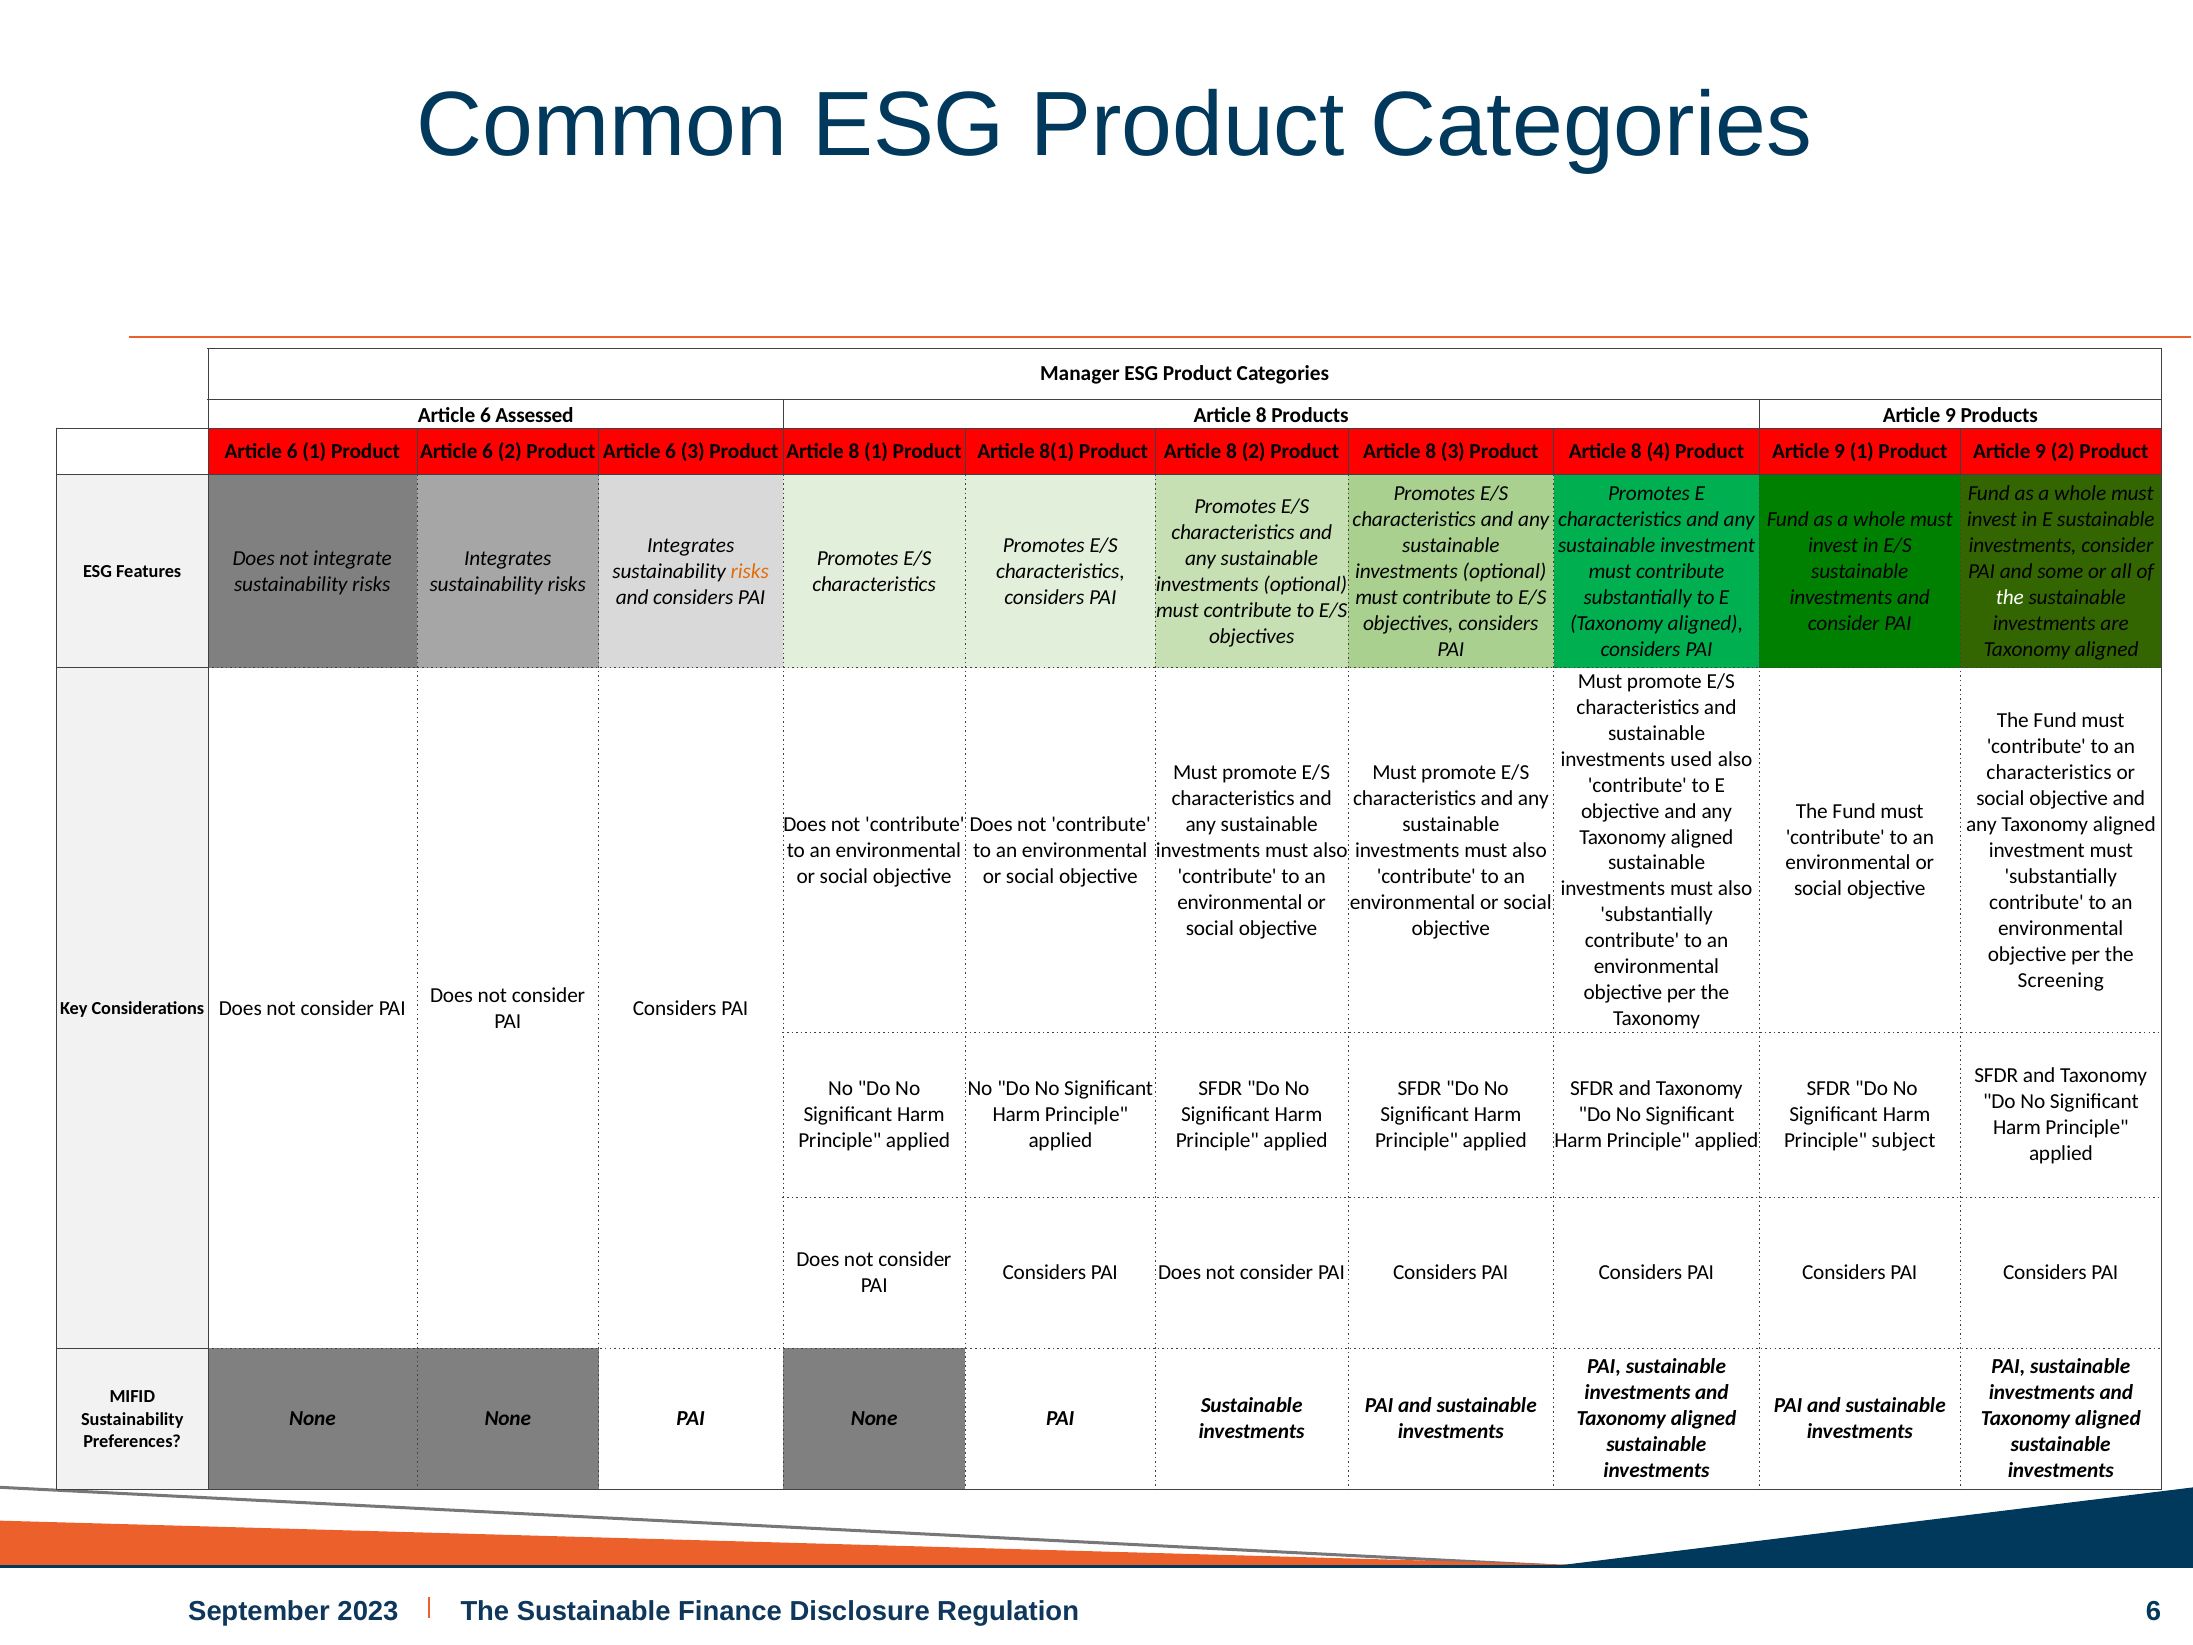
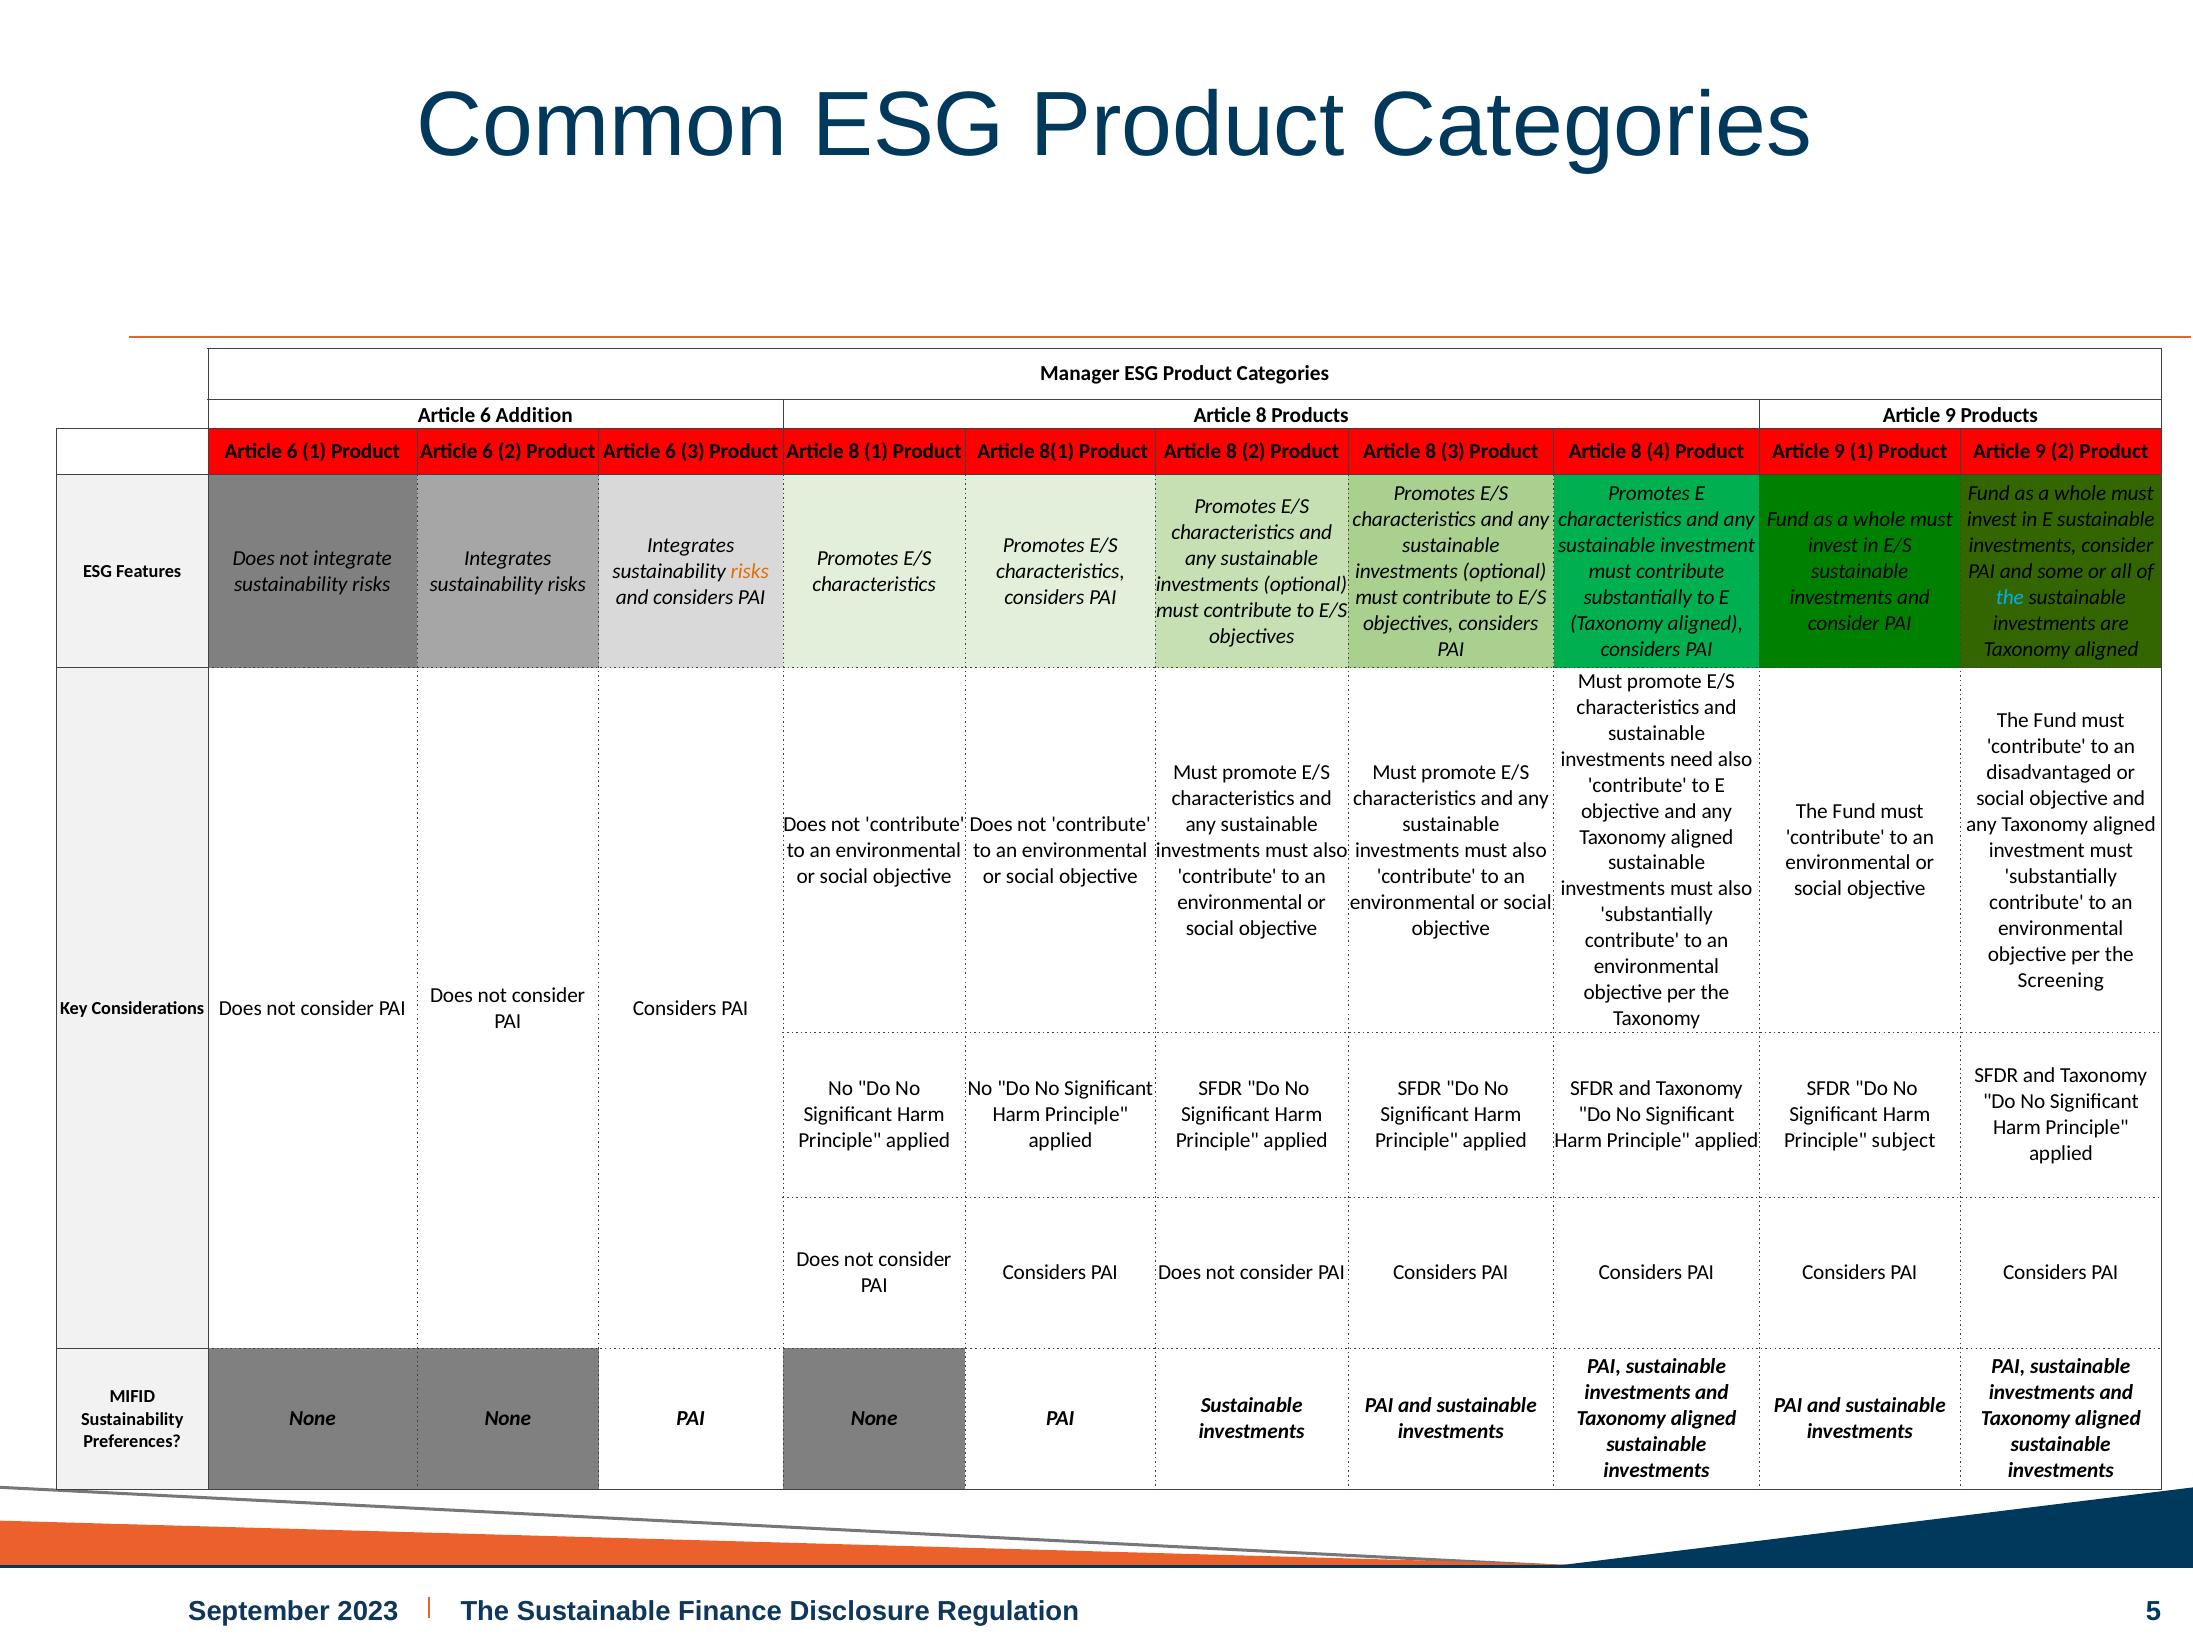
Assessed: Assessed -> Addition (534, 415)
the colour: white -> light blue (2010, 597)
used: used -> need (1692, 759)
characteristics: characteristics -> disadvantaged (2049, 772)
Regulation 6: 6 -> 5 (2153, 1612)
